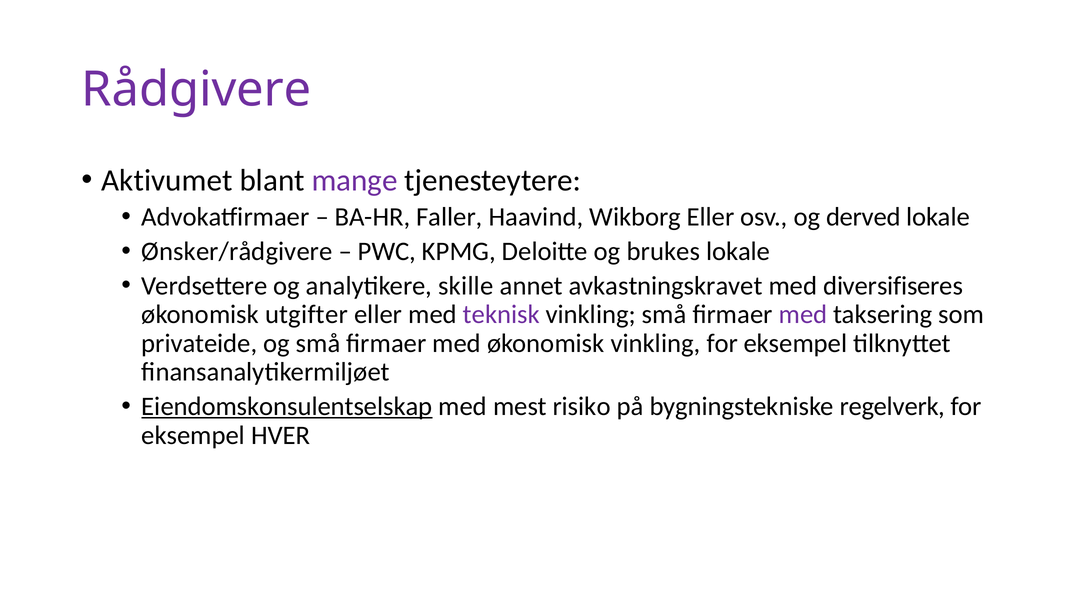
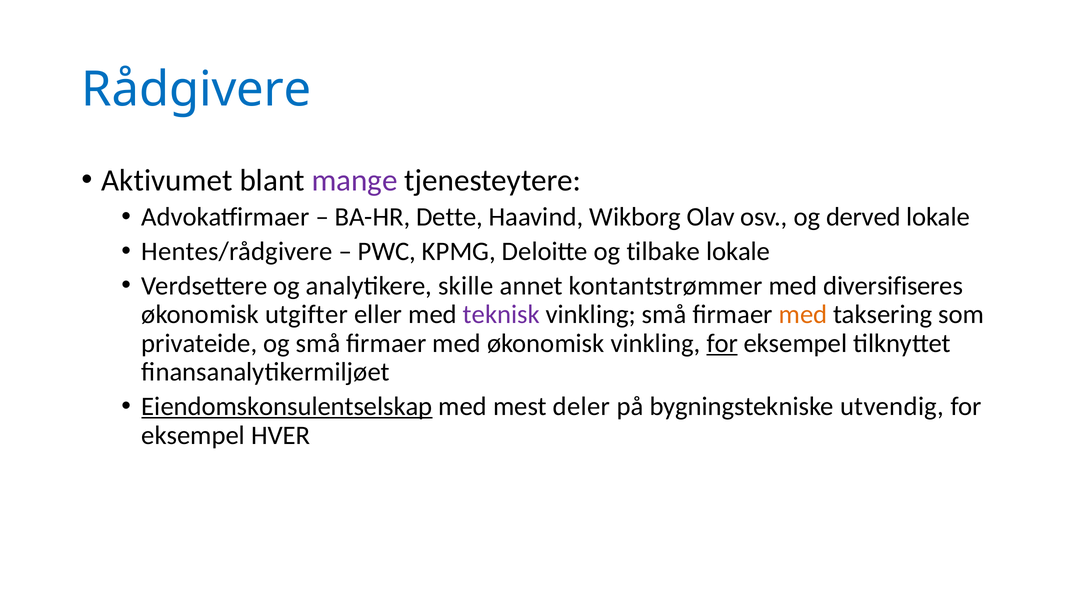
Rådgivere colour: purple -> blue (196, 90)
Faller: Faller -> Dette (450, 217)
Wikborg Eller: Eller -> Olav (711, 217)
Ønsker/rådgivere: Ønsker/rådgivere -> Hentes/rådgivere (237, 252)
brukes: brukes -> tilbake (663, 252)
avkastningskravet: avkastningskravet -> kontantstrømmer (666, 286)
med colour: purple -> orange (803, 315)
for underline: none -> present (722, 344)
risiko: risiko -> deler (581, 407)
regelverk: regelverk -> utvendig (892, 407)
